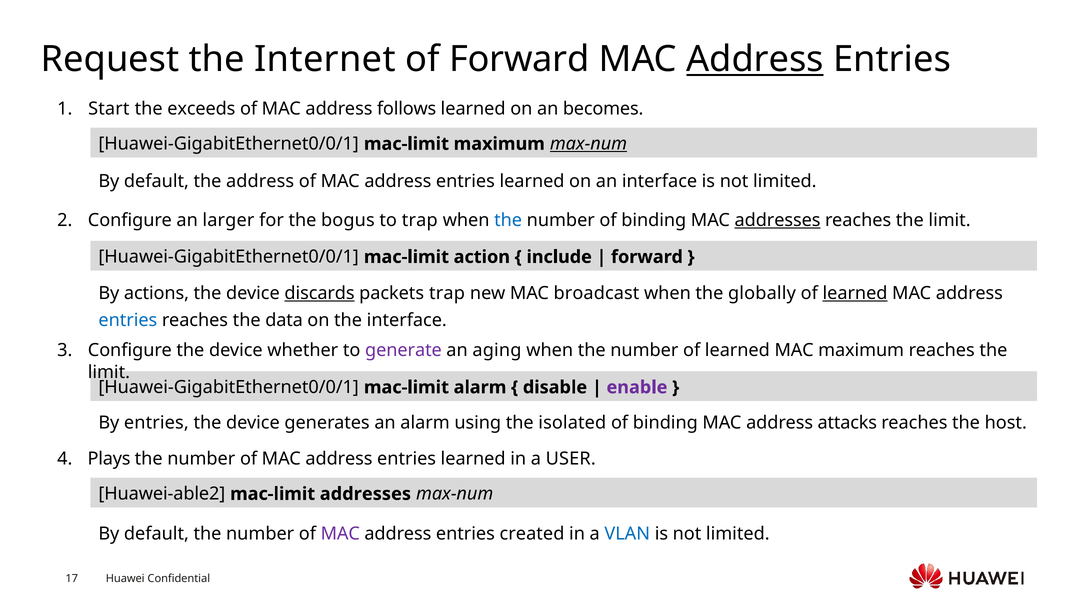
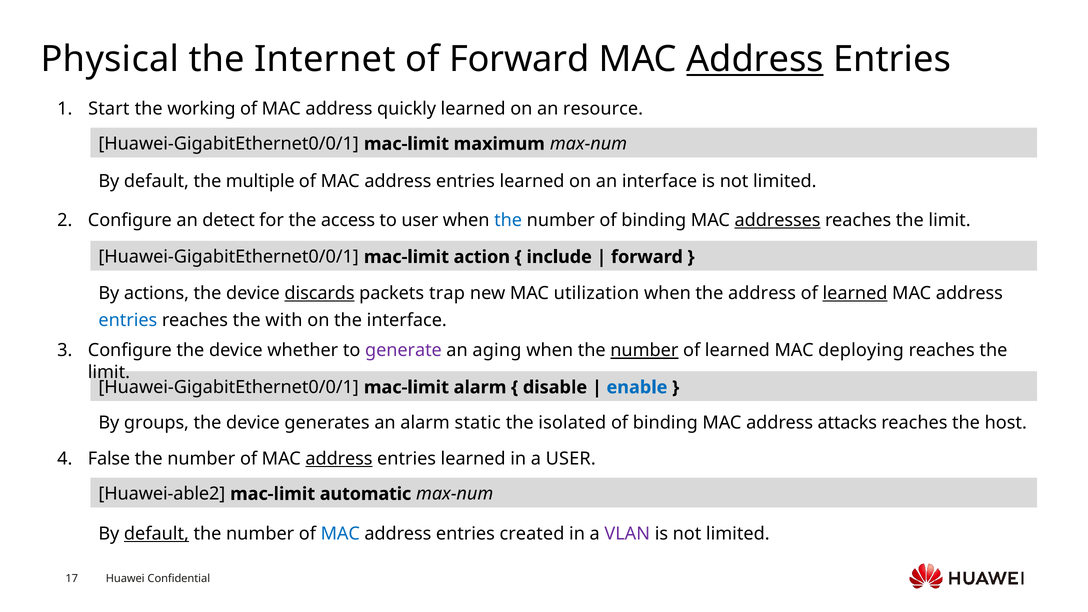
Request: Request -> Physical (110, 59)
exceeds: exceeds -> working (201, 109)
follows: follows -> quickly (407, 109)
becomes: becomes -> resource (603, 109)
max-num underline: present -> none (589, 144)
the address: address -> multiple (260, 181)
larger: larger -> detect (229, 220)
bogus: bogus -> access (348, 220)
to trap: trap -> user (420, 220)
broadcast: broadcast -> utilization (596, 293)
the globally: globally -> address (762, 293)
data: data -> with (284, 320)
number underline: none -> present (644, 350)
MAC maximum: maximum -> deploying (861, 350)
enable colour: purple -> blue (637, 387)
By entries: entries -> groups (156, 423)
using: using -> static (478, 423)
Plays: Plays -> False (109, 459)
address underline: none -> present (339, 459)
mac-limit addresses: addresses -> automatic (366, 494)
default underline: none -> present (156, 534)
MAC colour: purple -> blue (340, 534)
VLAN colour: blue -> purple (627, 534)
